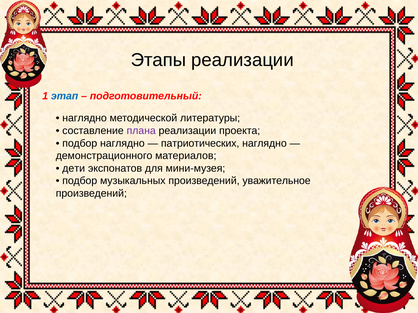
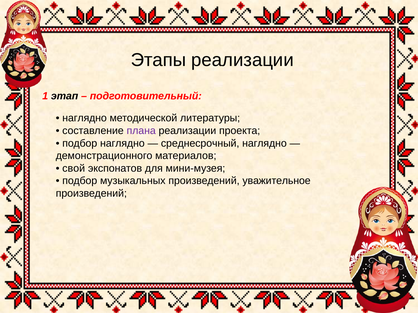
этап colour: blue -> black (65, 96)
патриотических: патриотических -> среднесрочный (200, 143)
дети: дети -> свой (74, 169)
